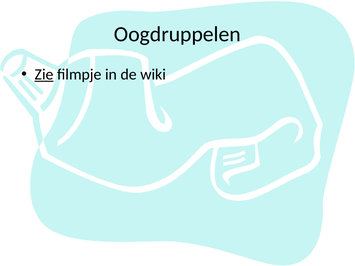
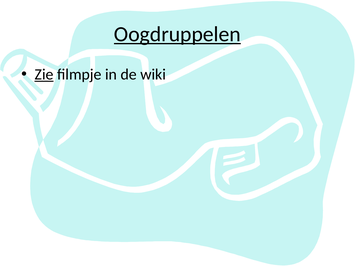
Oogdruppelen underline: none -> present (177, 34)
